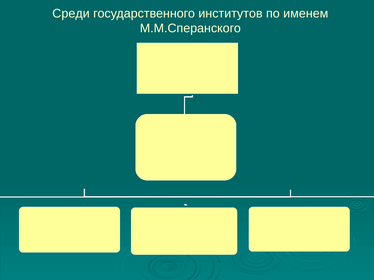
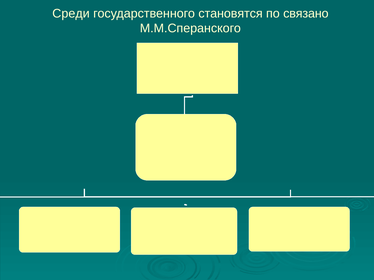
институтов: институтов -> становятся (231, 13)
именем: именем -> связано (306, 13)
